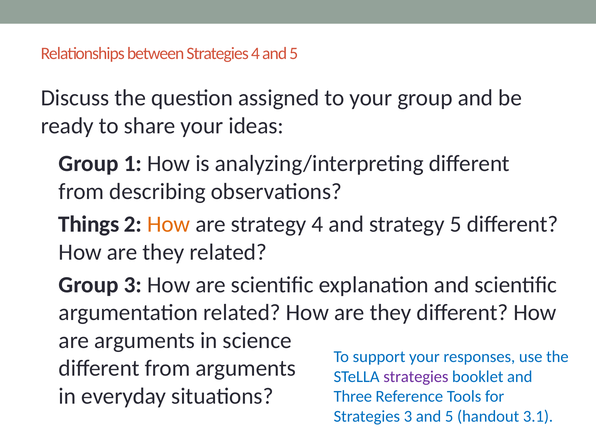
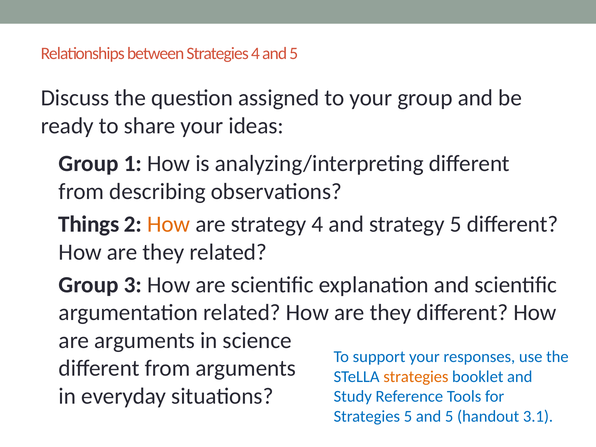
strategies colour: purple -> orange (416, 377)
Three: Three -> Study (353, 396)
Strategies 3: 3 -> 5 (408, 416)
